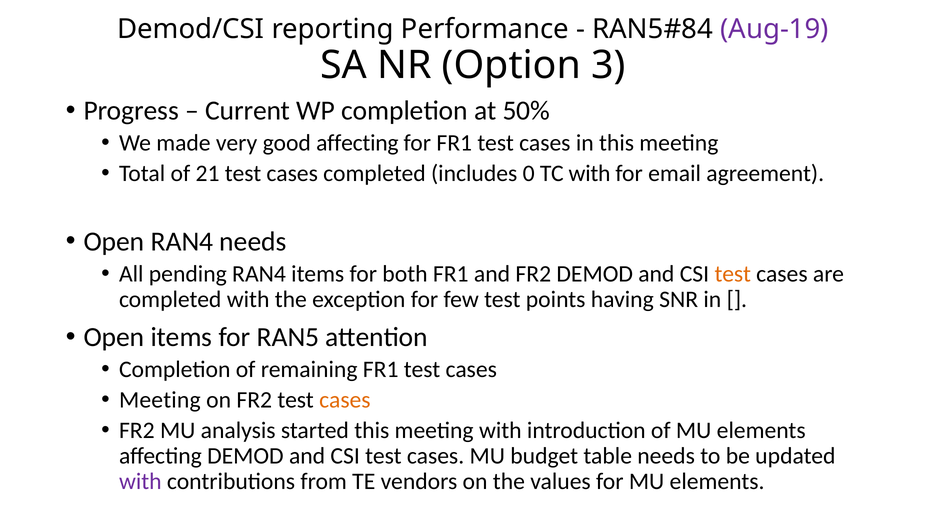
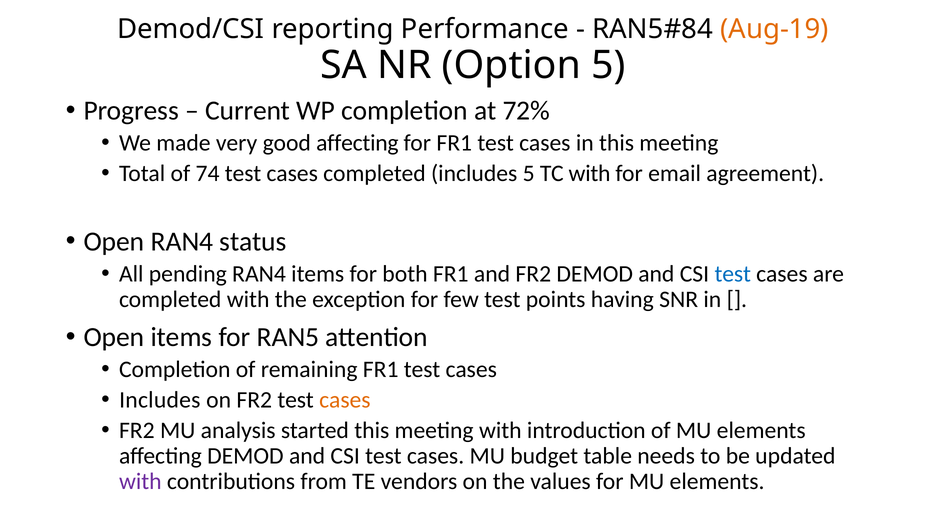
Aug-19 colour: purple -> orange (774, 29)
Option 3: 3 -> 5 (608, 65)
50%: 50% -> 72% (526, 111)
21: 21 -> 74 (208, 174)
includes 0: 0 -> 5 (529, 174)
RAN4 needs: needs -> status (253, 241)
test colour: orange -> blue (733, 274)
Meeting: Meeting -> Includes (160, 400)
